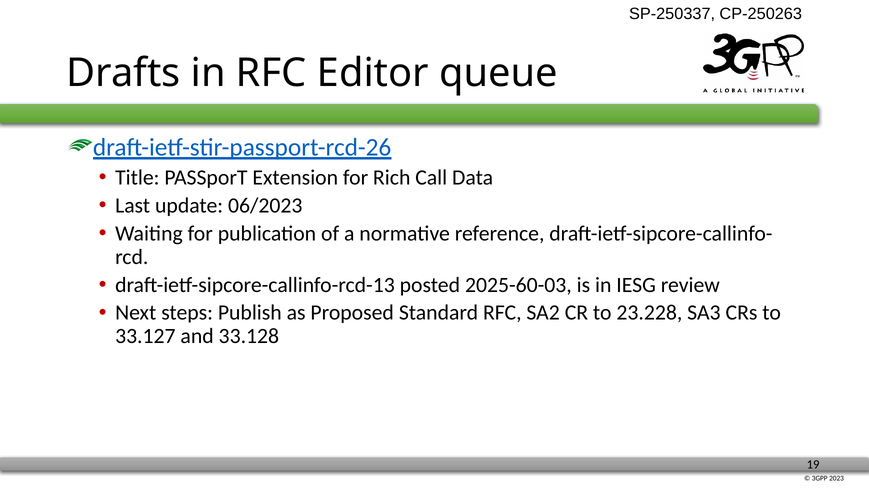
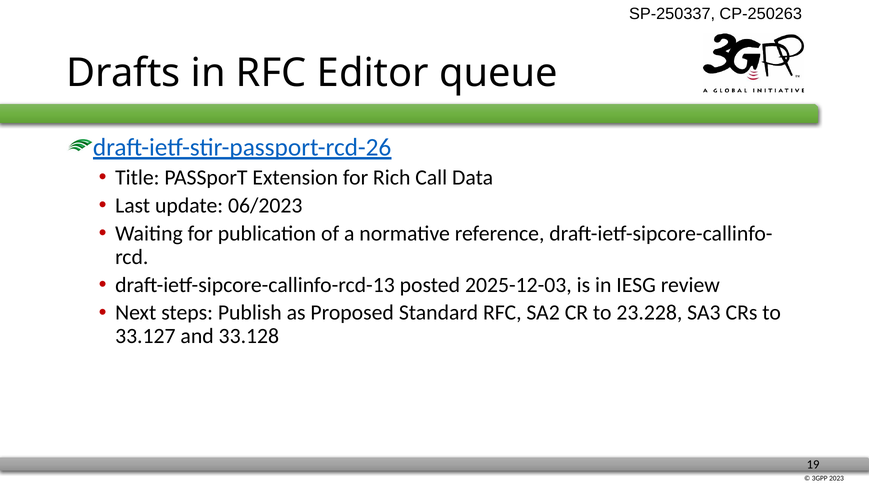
2025-60-03: 2025-60-03 -> 2025-12-03 (518, 285)
